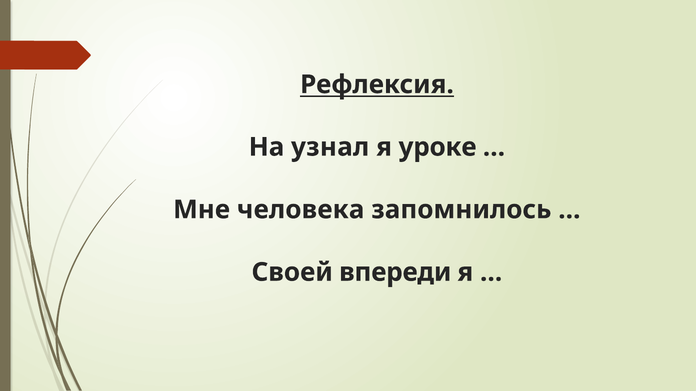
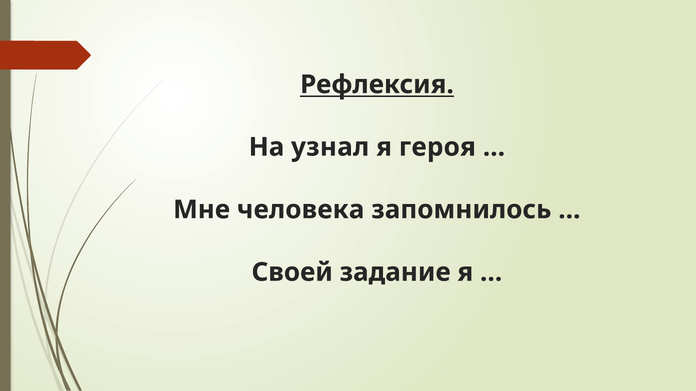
уроке: уроке -> героя (437, 147)
впереди: впереди -> задание (395, 273)
